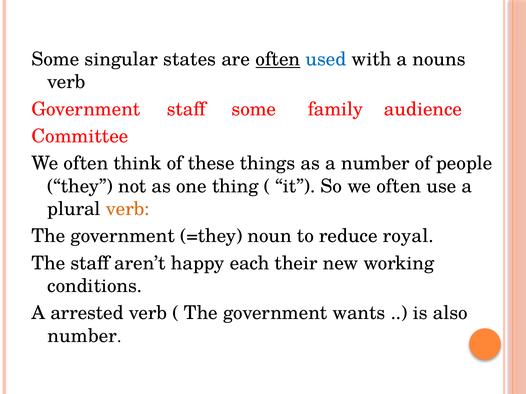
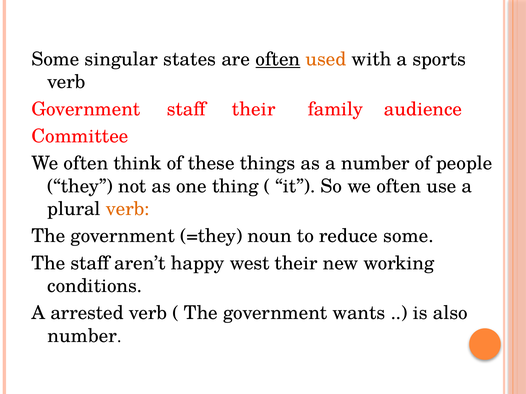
used colour: blue -> orange (326, 59)
nouns: nouns -> sports (439, 59)
staff some: some -> their (254, 109)
reduce royal: royal -> some (408, 236)
each: each -> west (250, 263)
